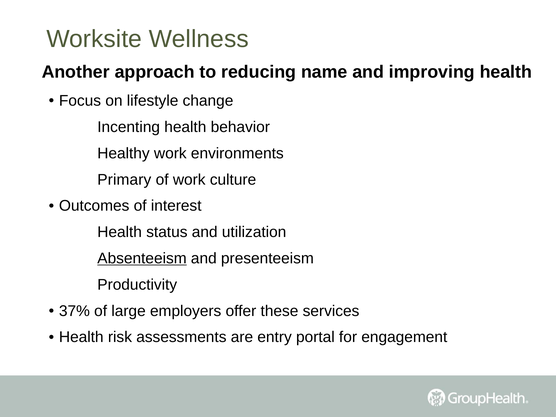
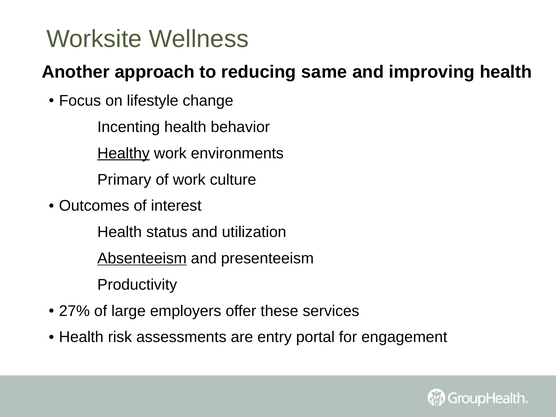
name: name -> same (324, 72)
Healthy underline: none -> present (123, 153)
37%: 37% -> 27% (74, 311)
